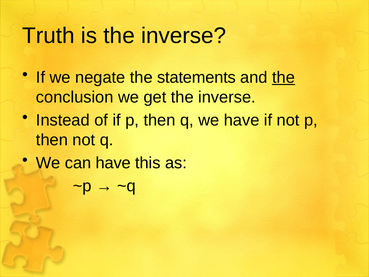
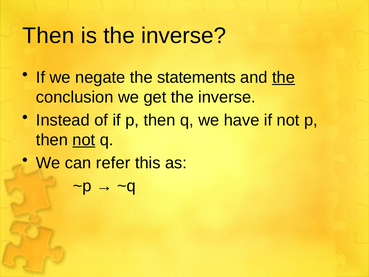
Truth: Truth -> Then (48, 36)
not underline: none -> present (84, 140)
can have: have -> refer (113, 163)
